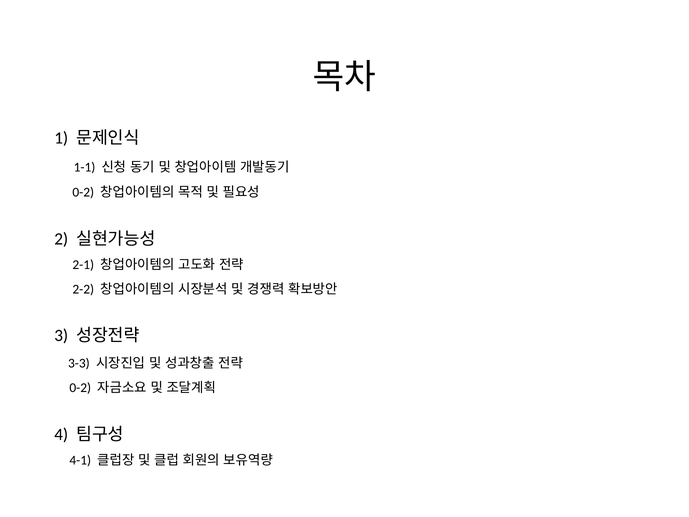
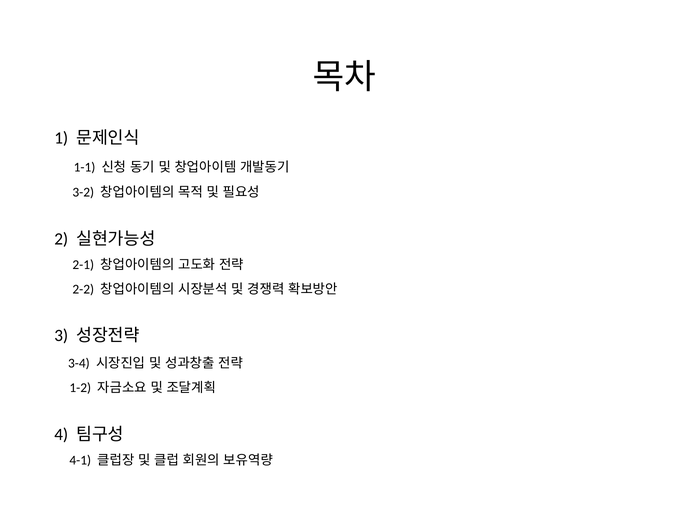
0-2: 0-2 -> 3-2 (83, 192)
3-3: 3-3 -> 3-4 (79, 363)
0-2: 0-2 -> 1-2 (80, 388)
